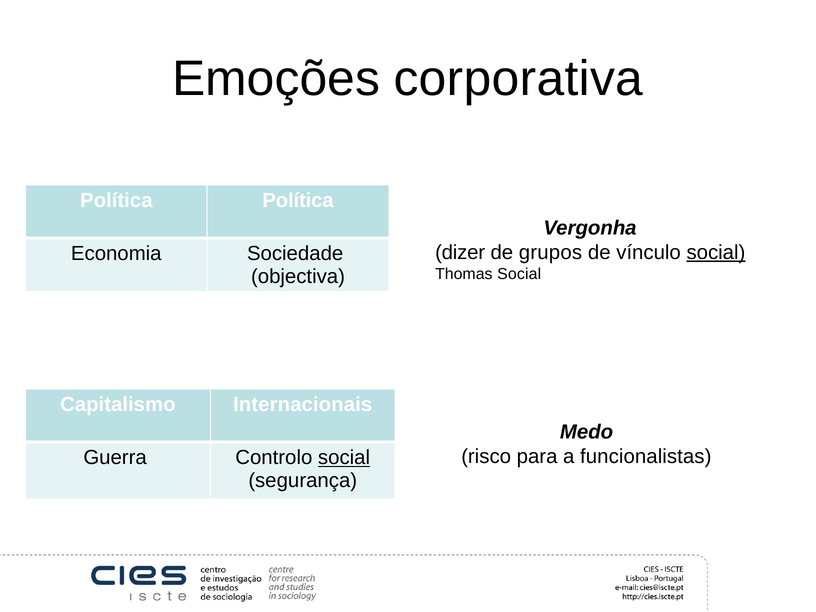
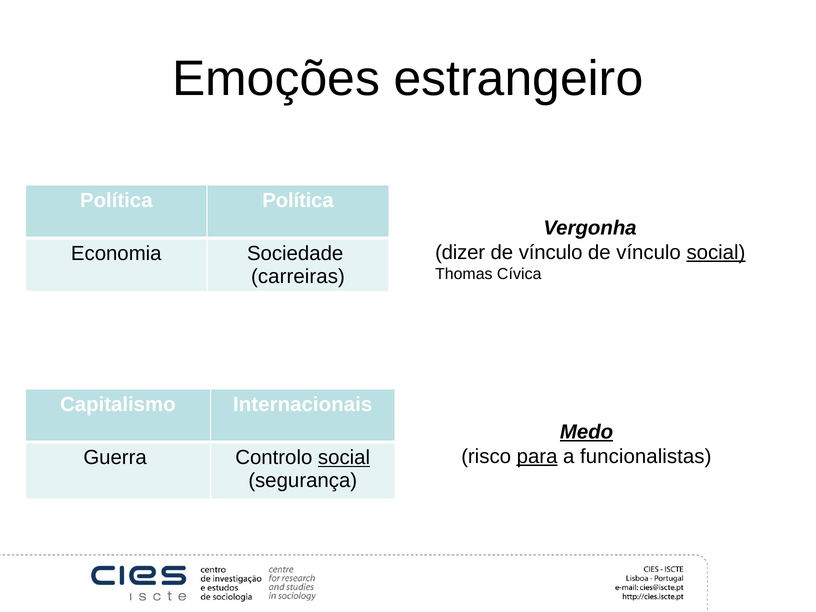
corporativa: corporativa -> estrangeiro (518, 79)
grupos: grupos -> vínculo (551, 253)
Thomas Social: Social -> Cívica (519, 274)
objectiva: objectiva -> carreiras (298, 276)
Medo underline: none -> present (587, 432)
para underline: none -> present (537, 456)
